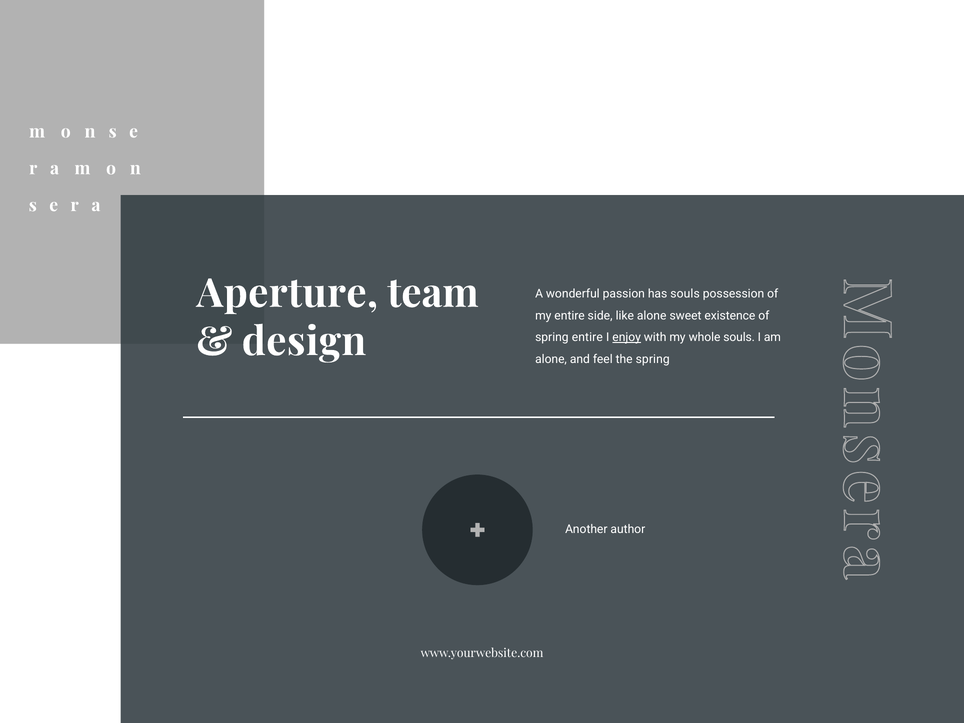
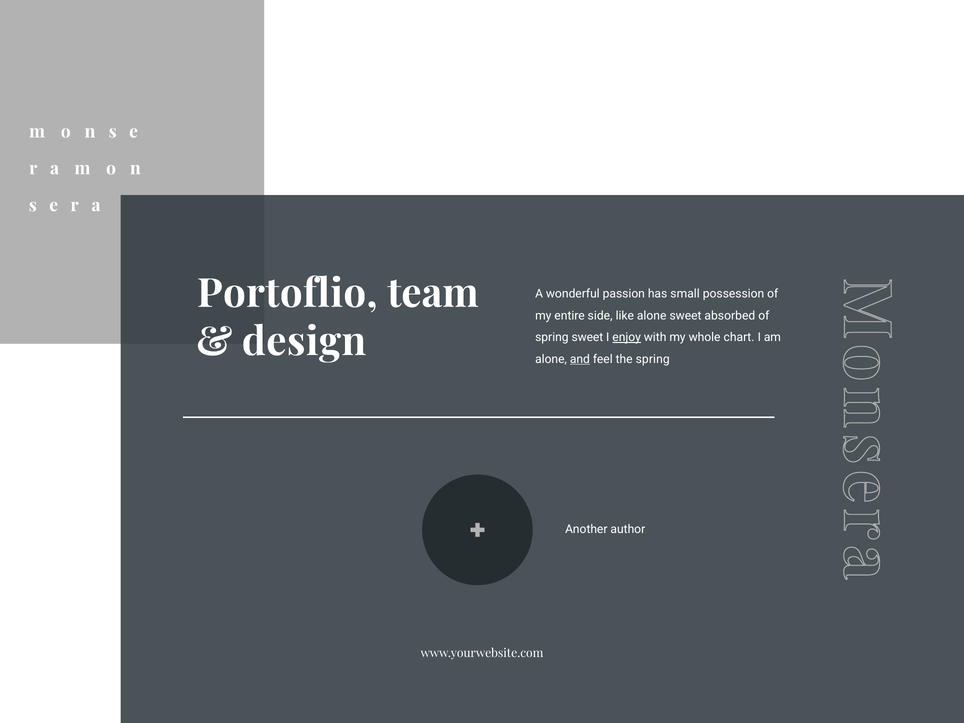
Aperture: Aperture -> Portoflio (287, 294)
has souls: souls -> small (685, 294)
existence: existence -> absorbed (730, 316)
spring entire: entire -> sweet (587, 337)
whole souls: souls -> chart (739, 337)
and underline: none -> present (580, 359)
